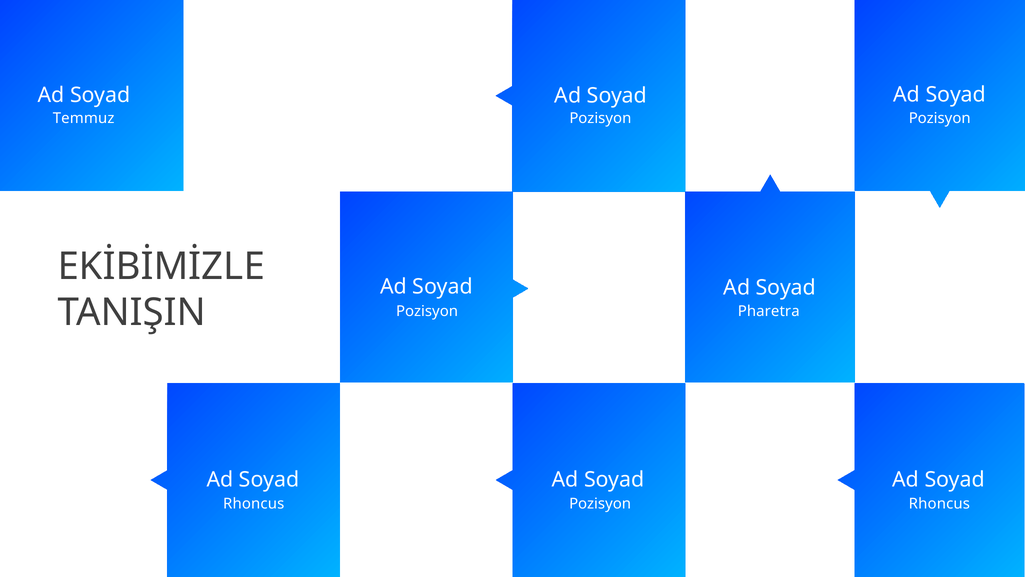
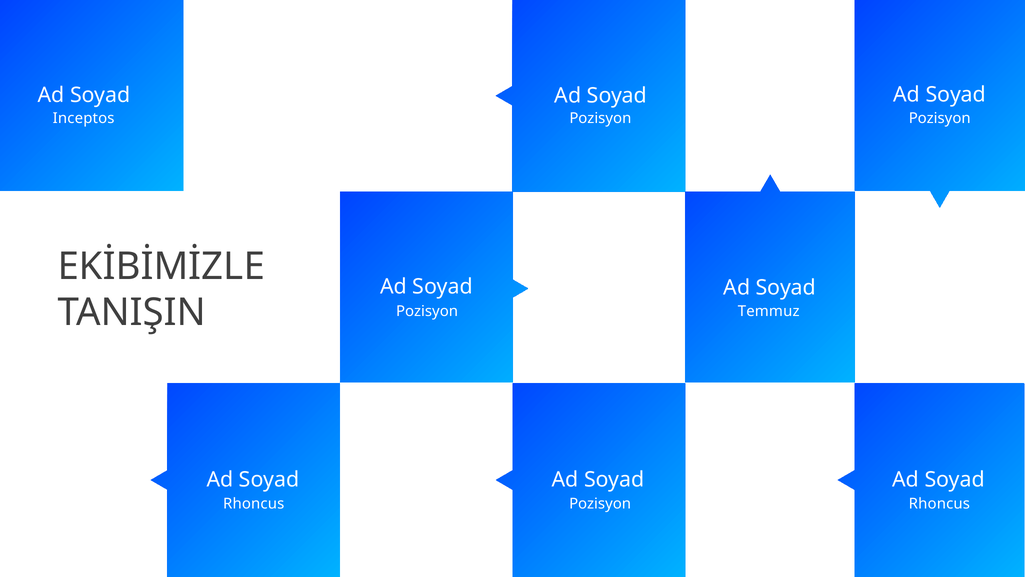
Temmuz: Temmuz -> Inceptos (84, 118)
Pharetra: Pharetra -> Temmuz (769, 311)
